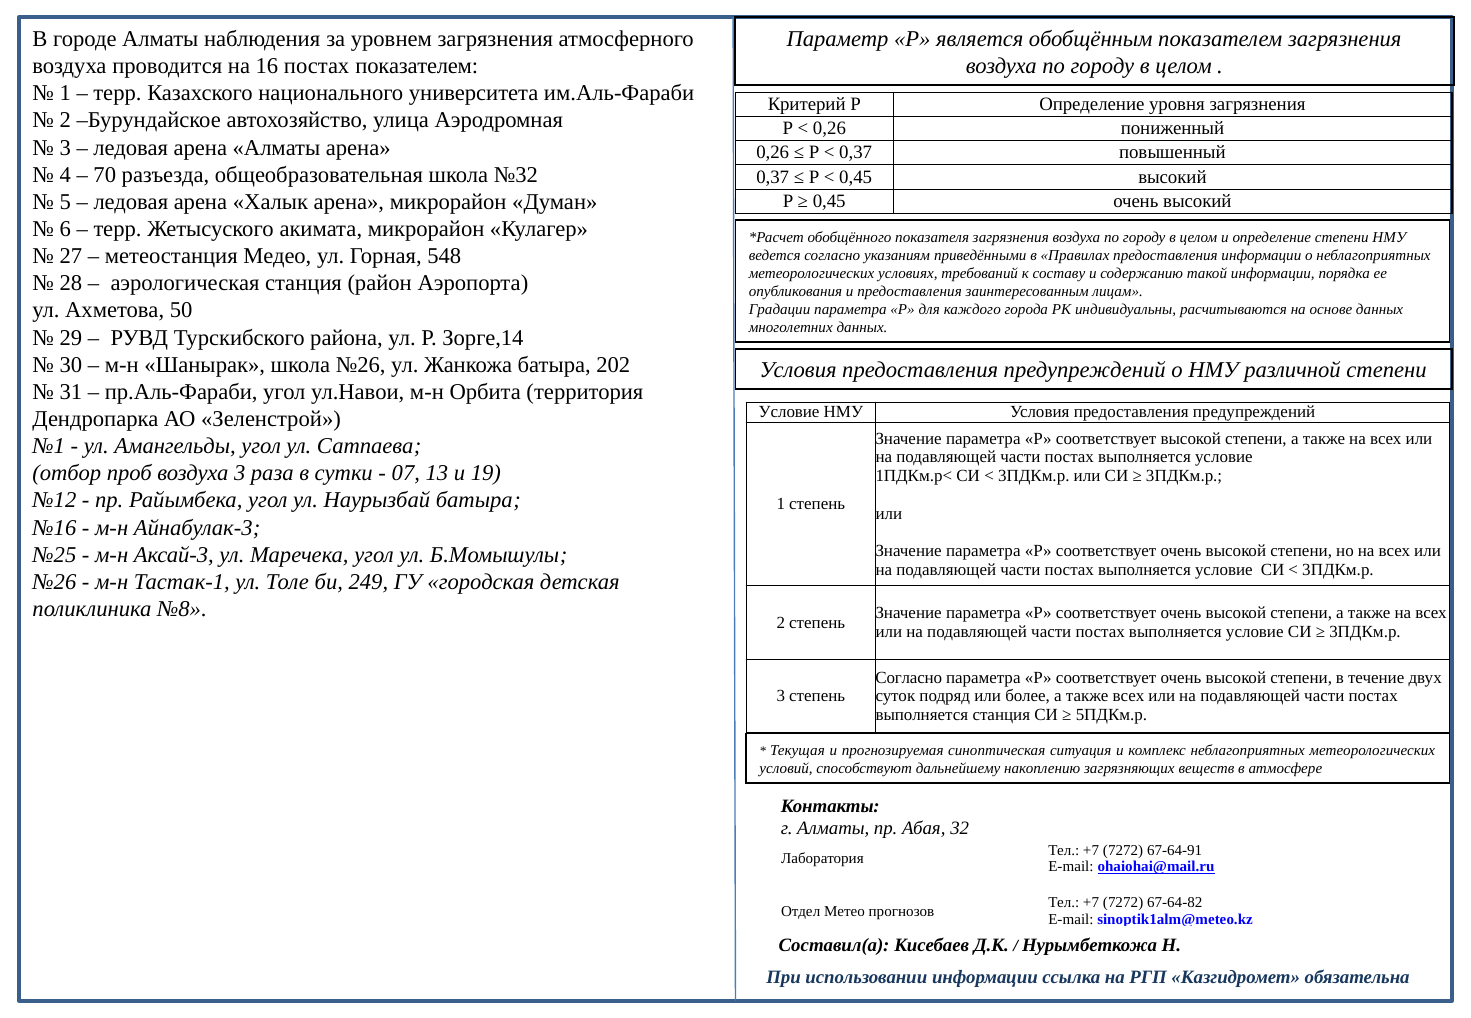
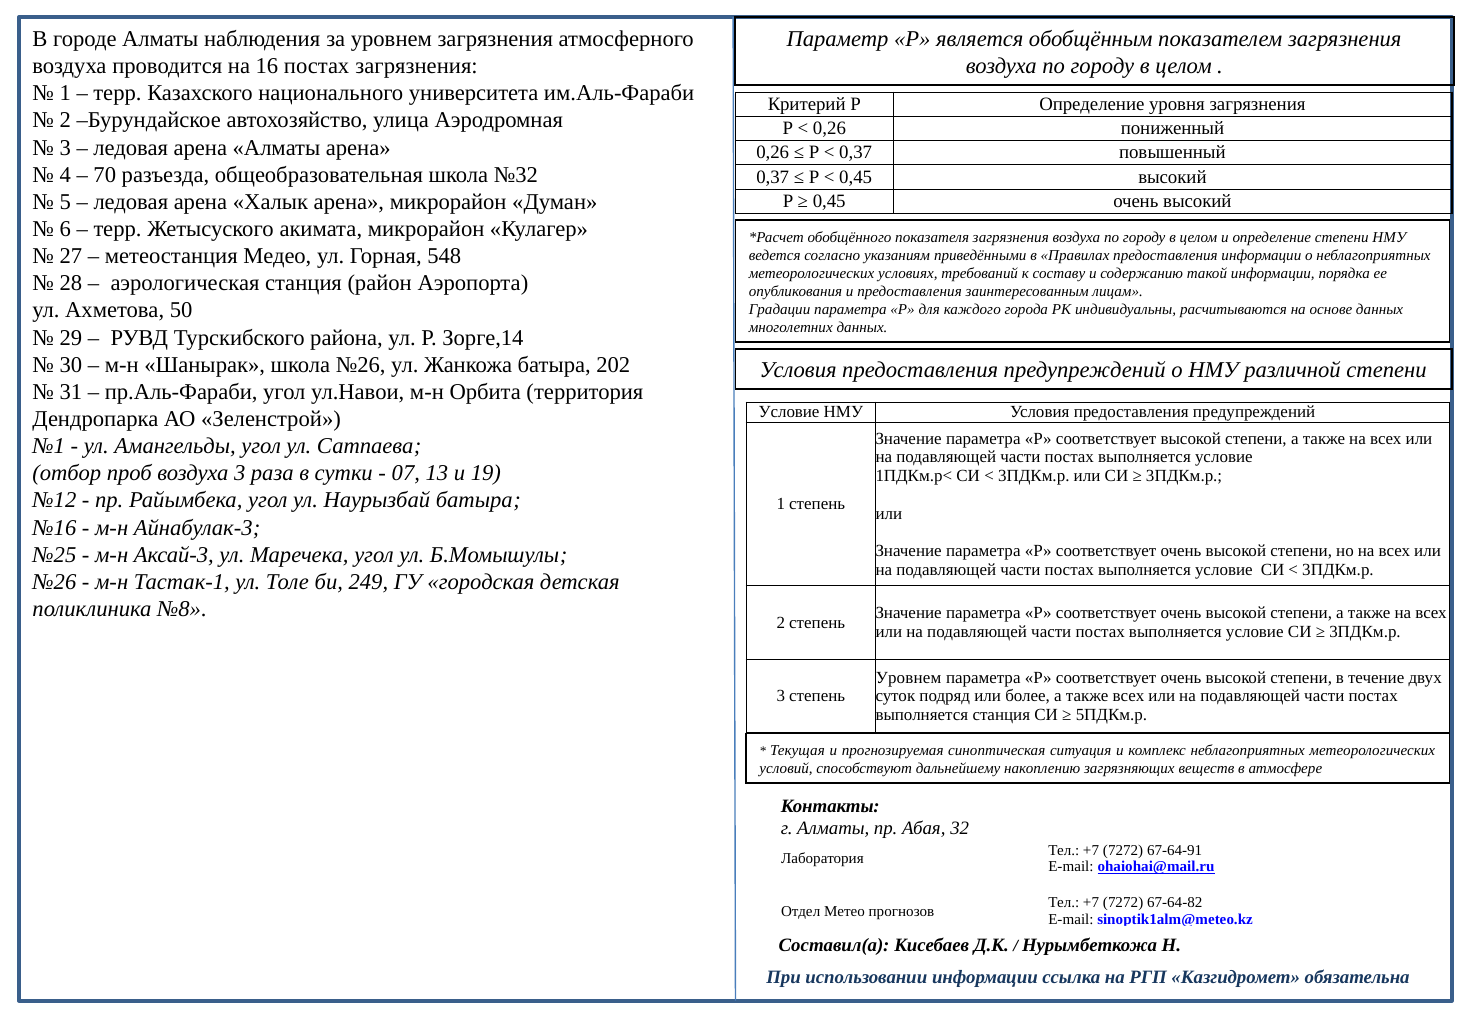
постах показателем: показателем -> загрязнения (417, 66)
Согласно: Согласно -> Уровнем (909, 678)
